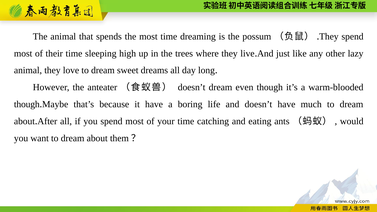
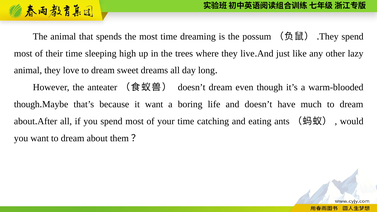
it have: have -> want (154, 104)
